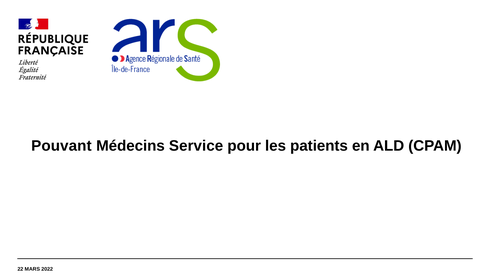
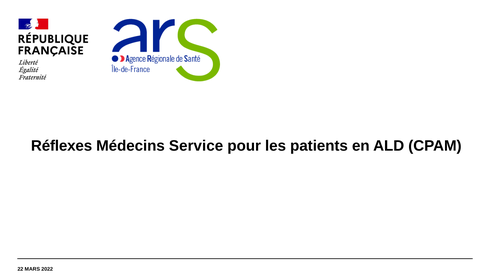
Pouvant: Pouvant -> Réflexes (62, 146)
